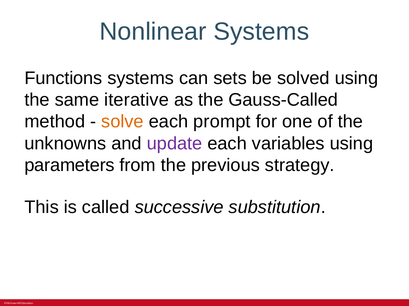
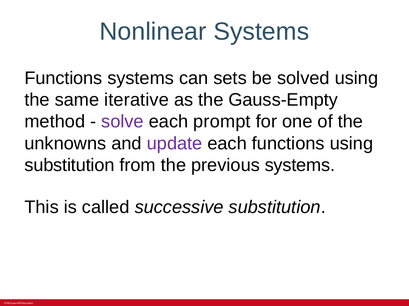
Gauss-Called: Gauss-Called -> Gauss-Empty (283, 100)
solve colour: orange -> purple (122, 122)
each variables: variables -> functions (288, 144)
parameters: parameters -> substitution (70, 166)
previous strategy: strategy -> systems (300, 166)
